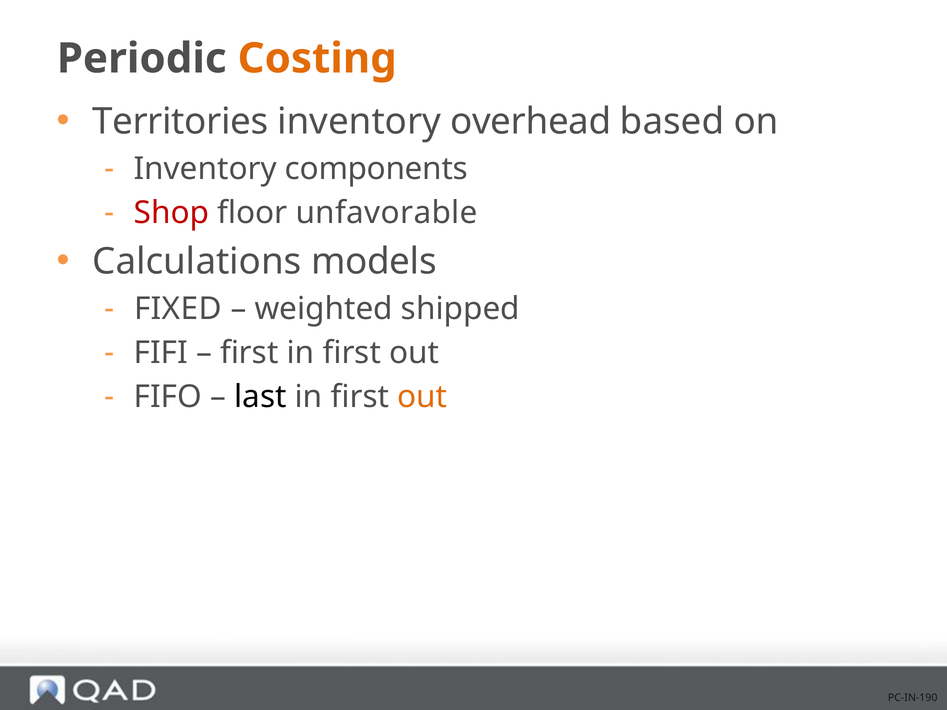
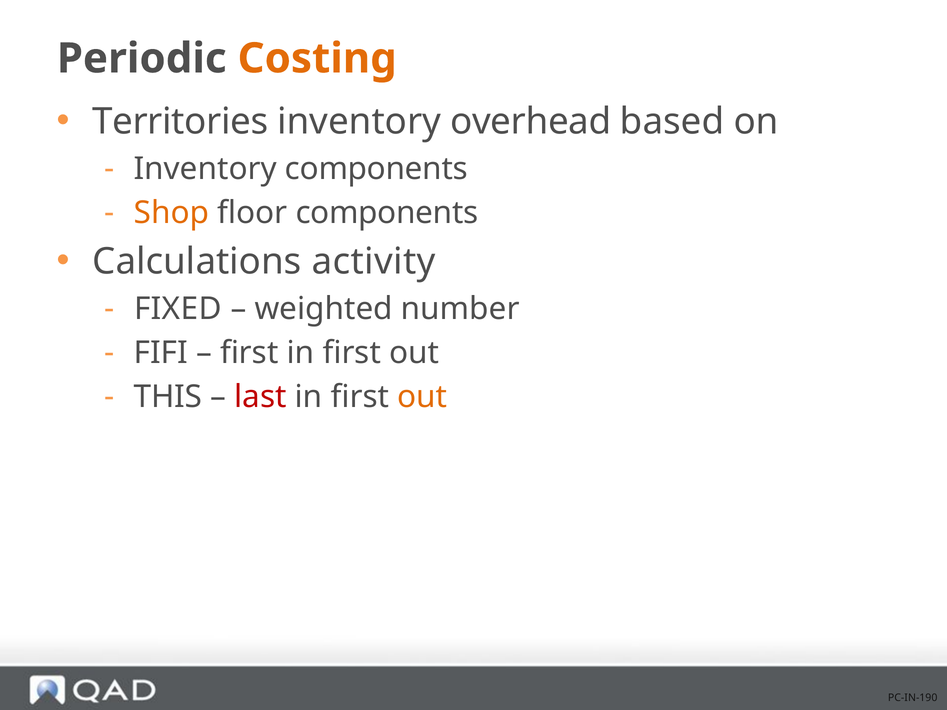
Shop colour: red -> orange (171, 213)
floor unfavorable: unfavorable -> components (387, 213)
models: models -> activity (374, 262)
shipped: shipped -> number (460, 309)
FIFO: FIFO -> THIS (168, 397)
last colour: black -> red (260, 397)
